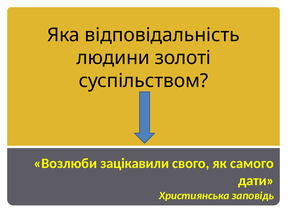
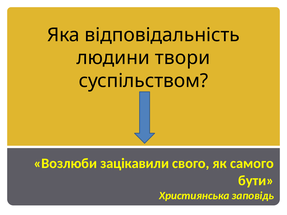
золоті: золоті -> твори (183, 58)
дати: дати -> бути (256, 181)
